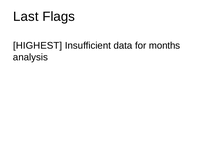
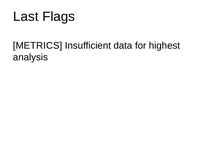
HIGHEST: HIGHEST -> METRICS (38, 46)
months: months -> highest (164, 46)
